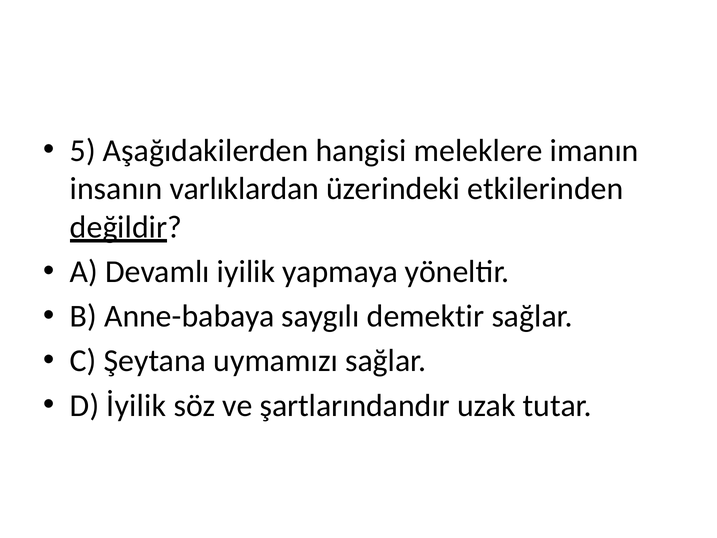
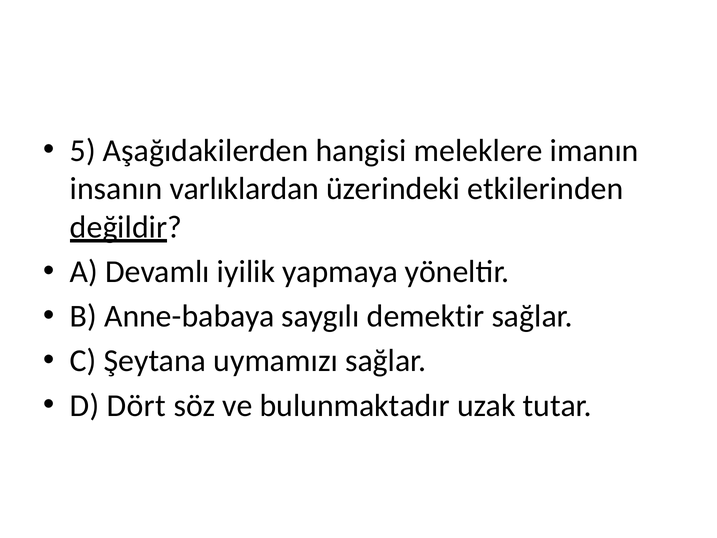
İyilik: İyilik -> Dört (136, 405)
şartlarındandır: şartlarındandır -> bulunmaktadır (355, 405)
